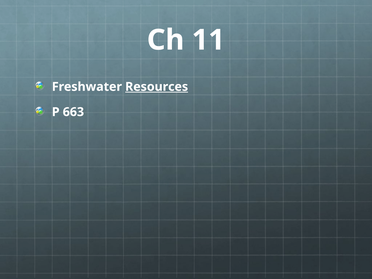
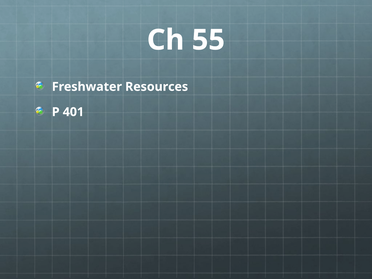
11: 11 -> 55 (208, 40)
Resources underline: present -> none (157, 87)
663: 663 -> 401 (73, 112)
